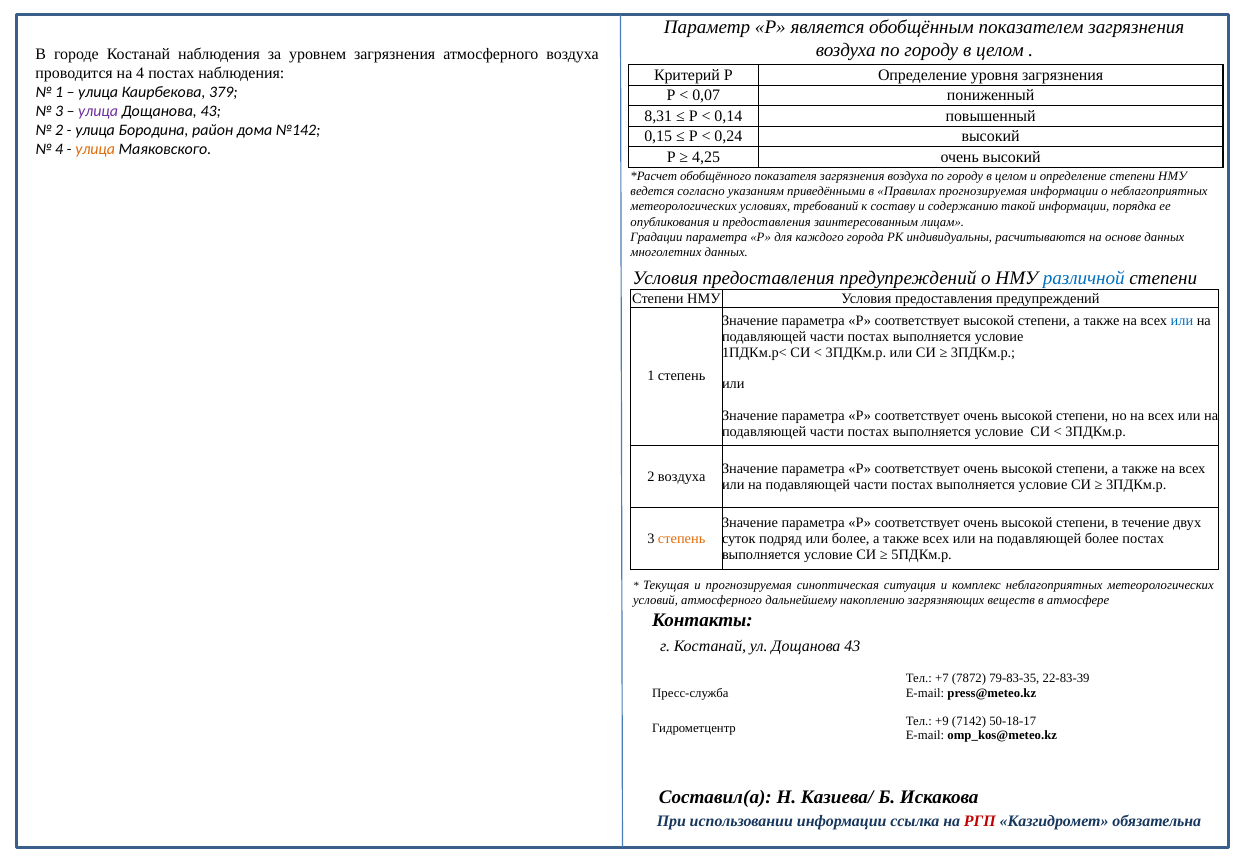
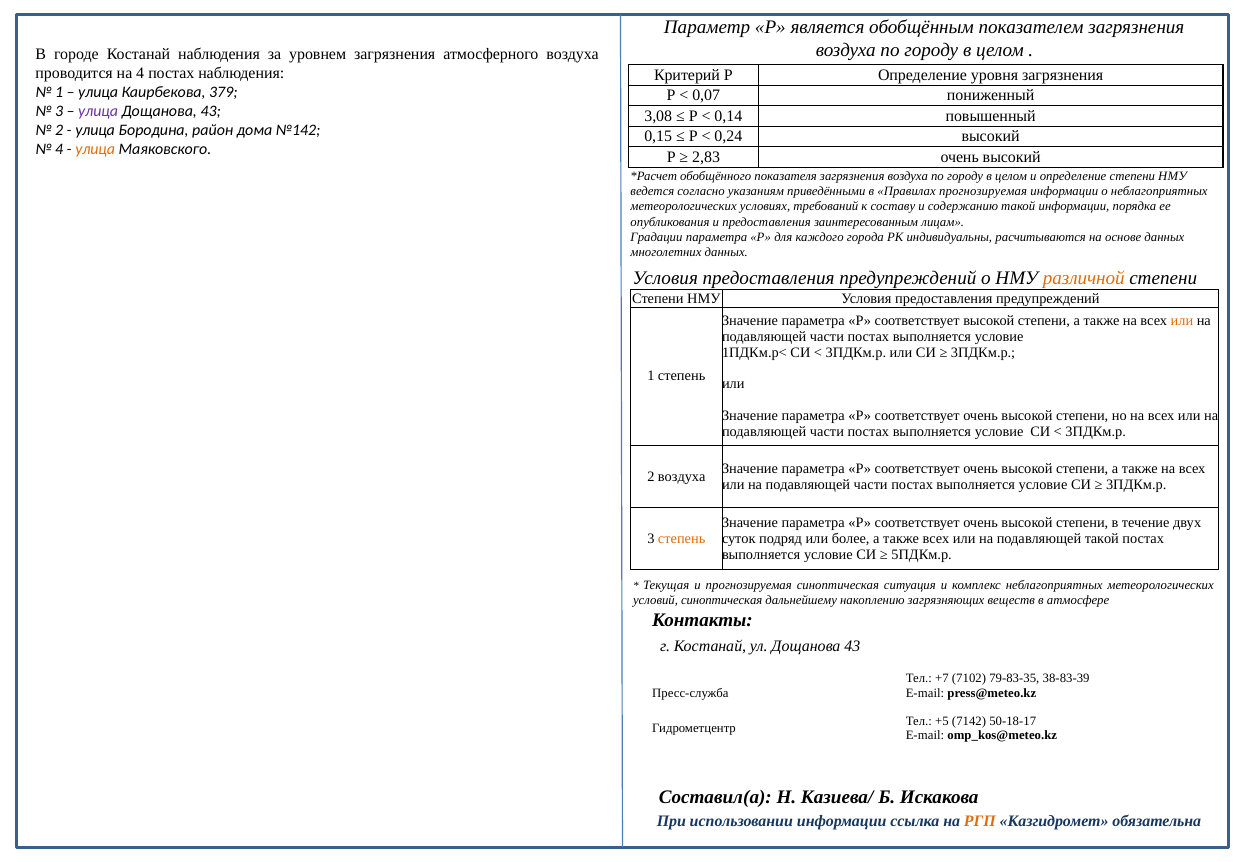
8,31: 8,31 -> 3,08 (658, 116)
4,25: 4,25 -> 2,83 (706, 157)
различной colour: blue -> orange (1084, 278)
или colour: blue -> orange (1182, 320)
подавляющей более: более -> такой (1102, 539)
условий атмосферного: атмосферного -> синоптическая (722, 601)
7872: 7872 -> 7102 (969, 679)
22-83-39: 22-83-39 -> 38-83-39 (1066, 679)
+9: +9 -> +5 (942, 721)
РГП colour: red -> orange (980, 821)
